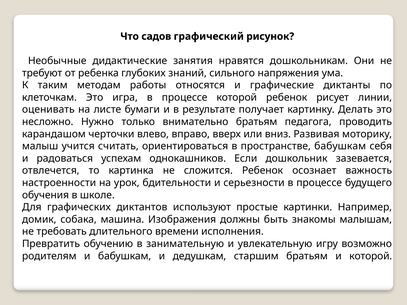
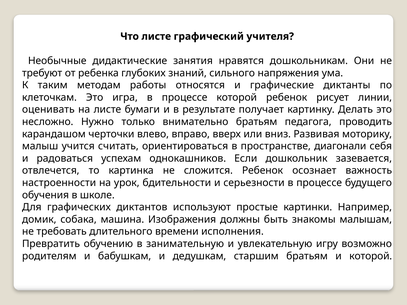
Что садов: садов -> листе (156, 36)
рисунок: рисунок -> учителя (270, 36)
пространстве бабушкам: бабушкам -> диагонали (340, 146)
